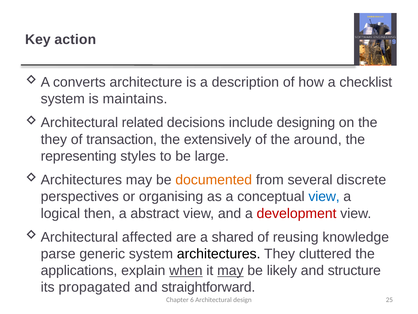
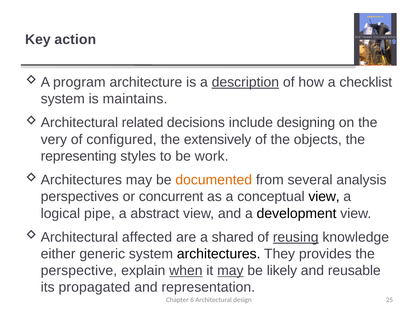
converts: converts -> program (79, 82)
description underline: none -> present (245, 82)
they: they -> very (54, 139)
transaction: transaction -> configured (121, 139)
around: around -> objects (318, 139)
large: large -> work (212, 156)
discrete: discrete -> analysis (361, 180)
organising: organising -> concurrent (171, 196)
view colour: blue -> black (324, 196)
then: then -> pipe (99, 213)
development colour: red -> black (297, 213)
reusing underline: none -> present (296, 237)
parse: parse -> either (58, 253)
cluttered: cluttered -> provides (325, 253)
applications: applications -> perspective (79, 270)
structure: structure -> reusable (354, 270)
straightforward: straightforward -> representation (208, 287)
